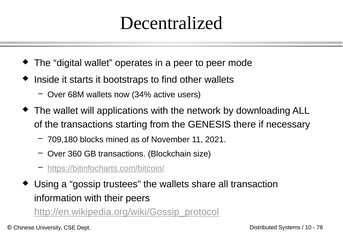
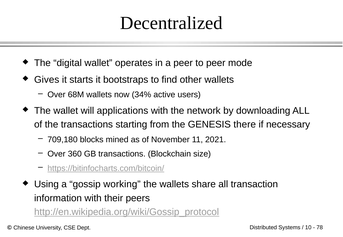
Inside: Inside -> Gives (47, 80)
trustees: trustees -> working (122, 185)
